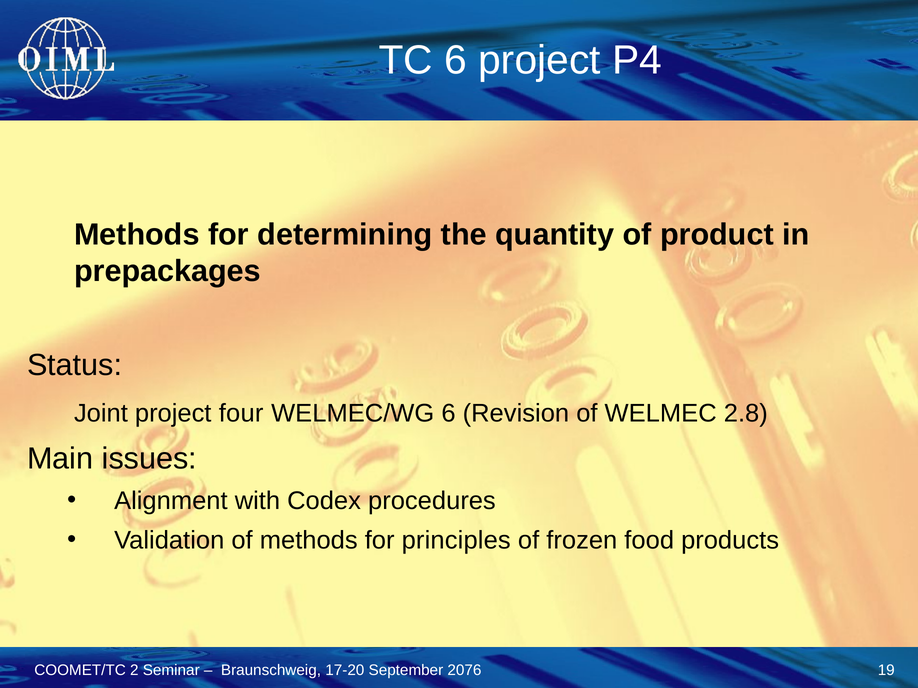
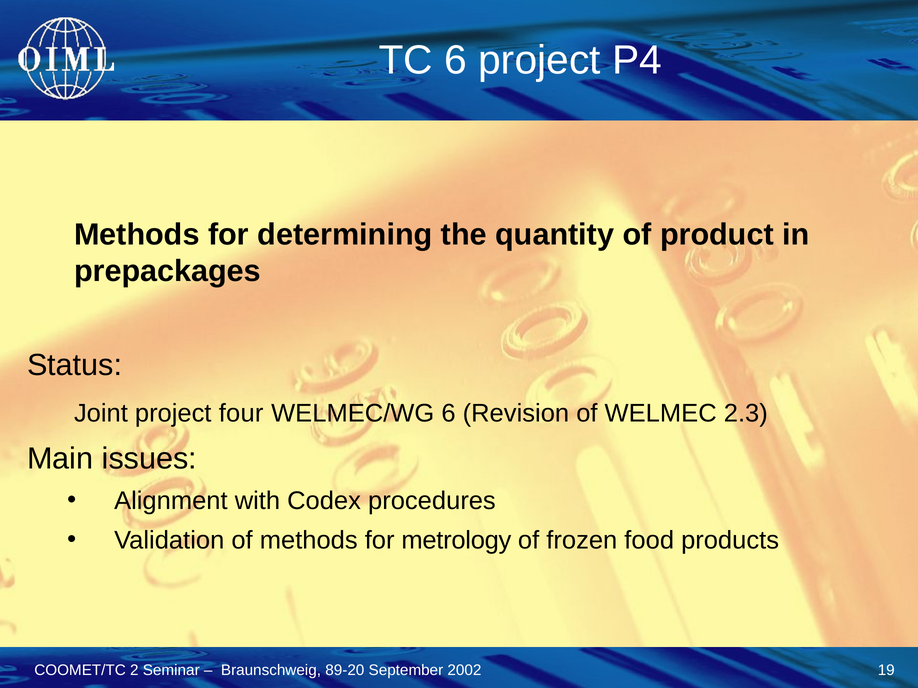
2.8: 2.8 -> 2.3 (746, 414)
principles: principles -> metrology (456, 541)
17-20: 17-20 -> 89-20 (345, 671)
2076: 2076 -> 2002 (464, 671)
